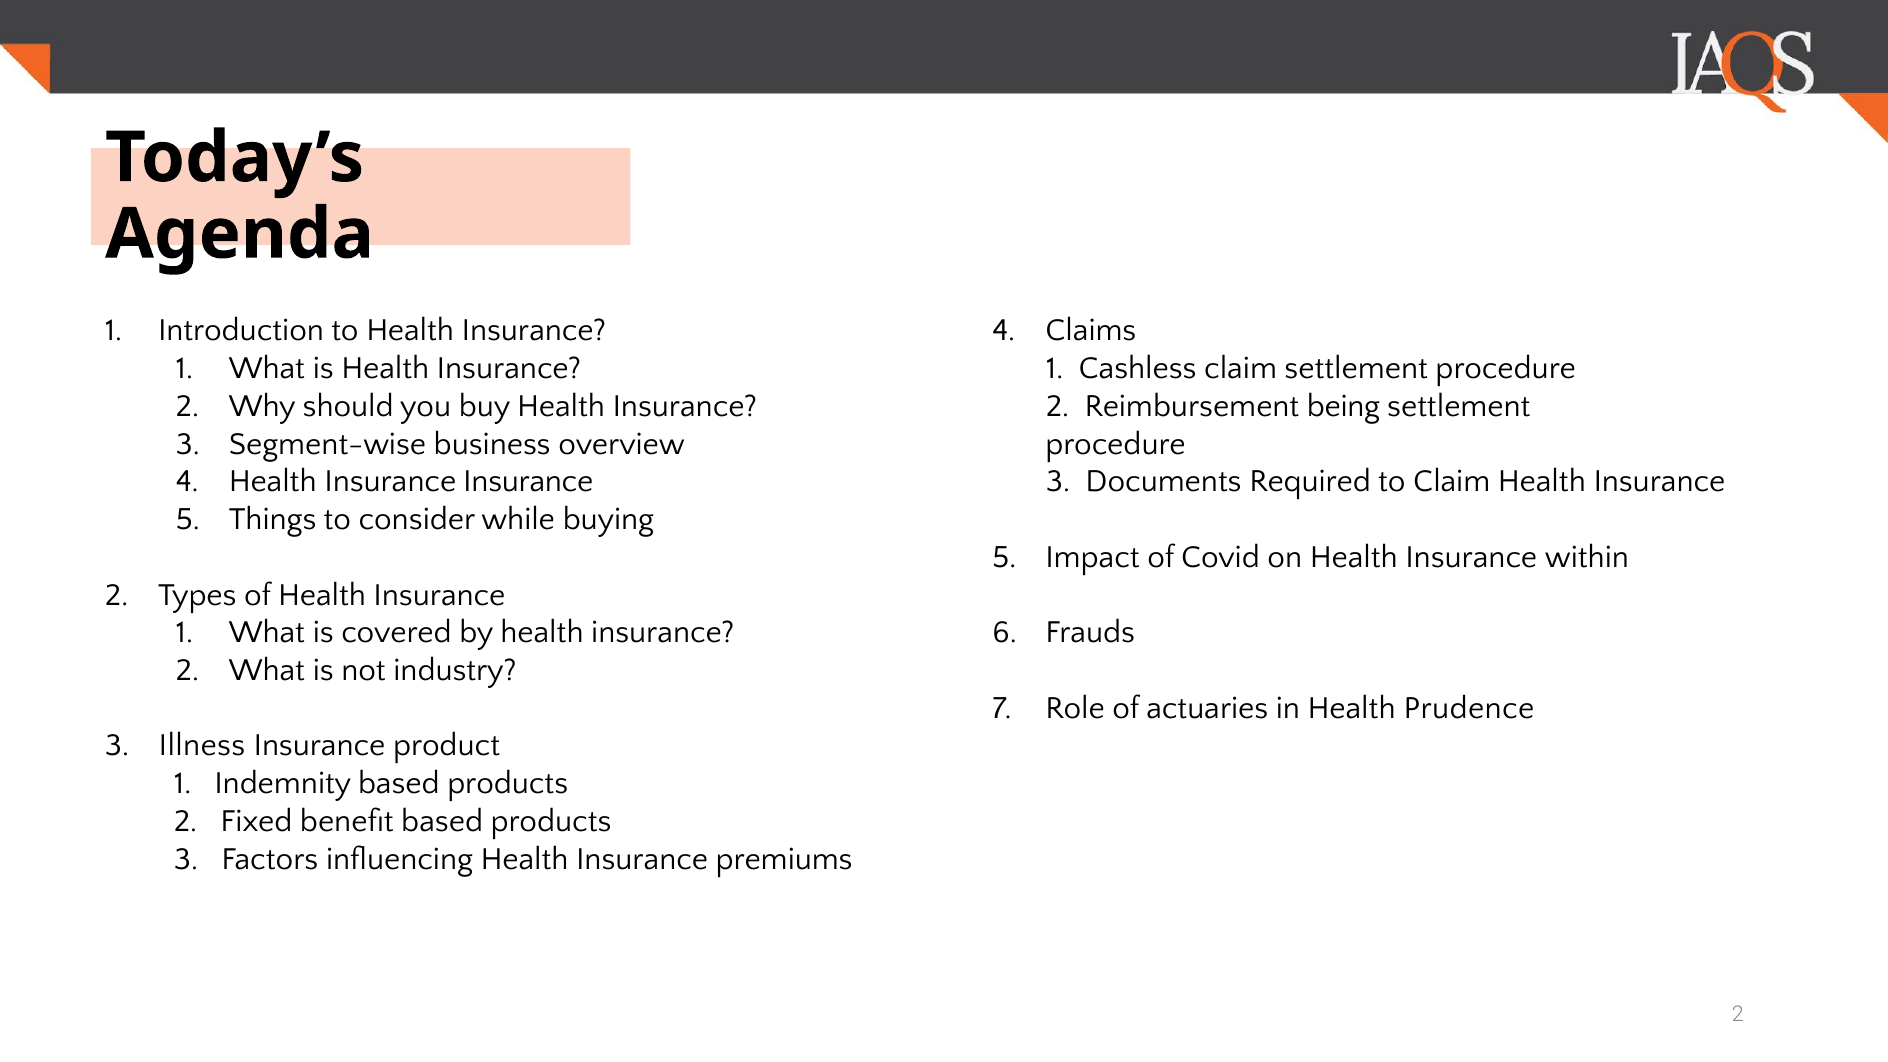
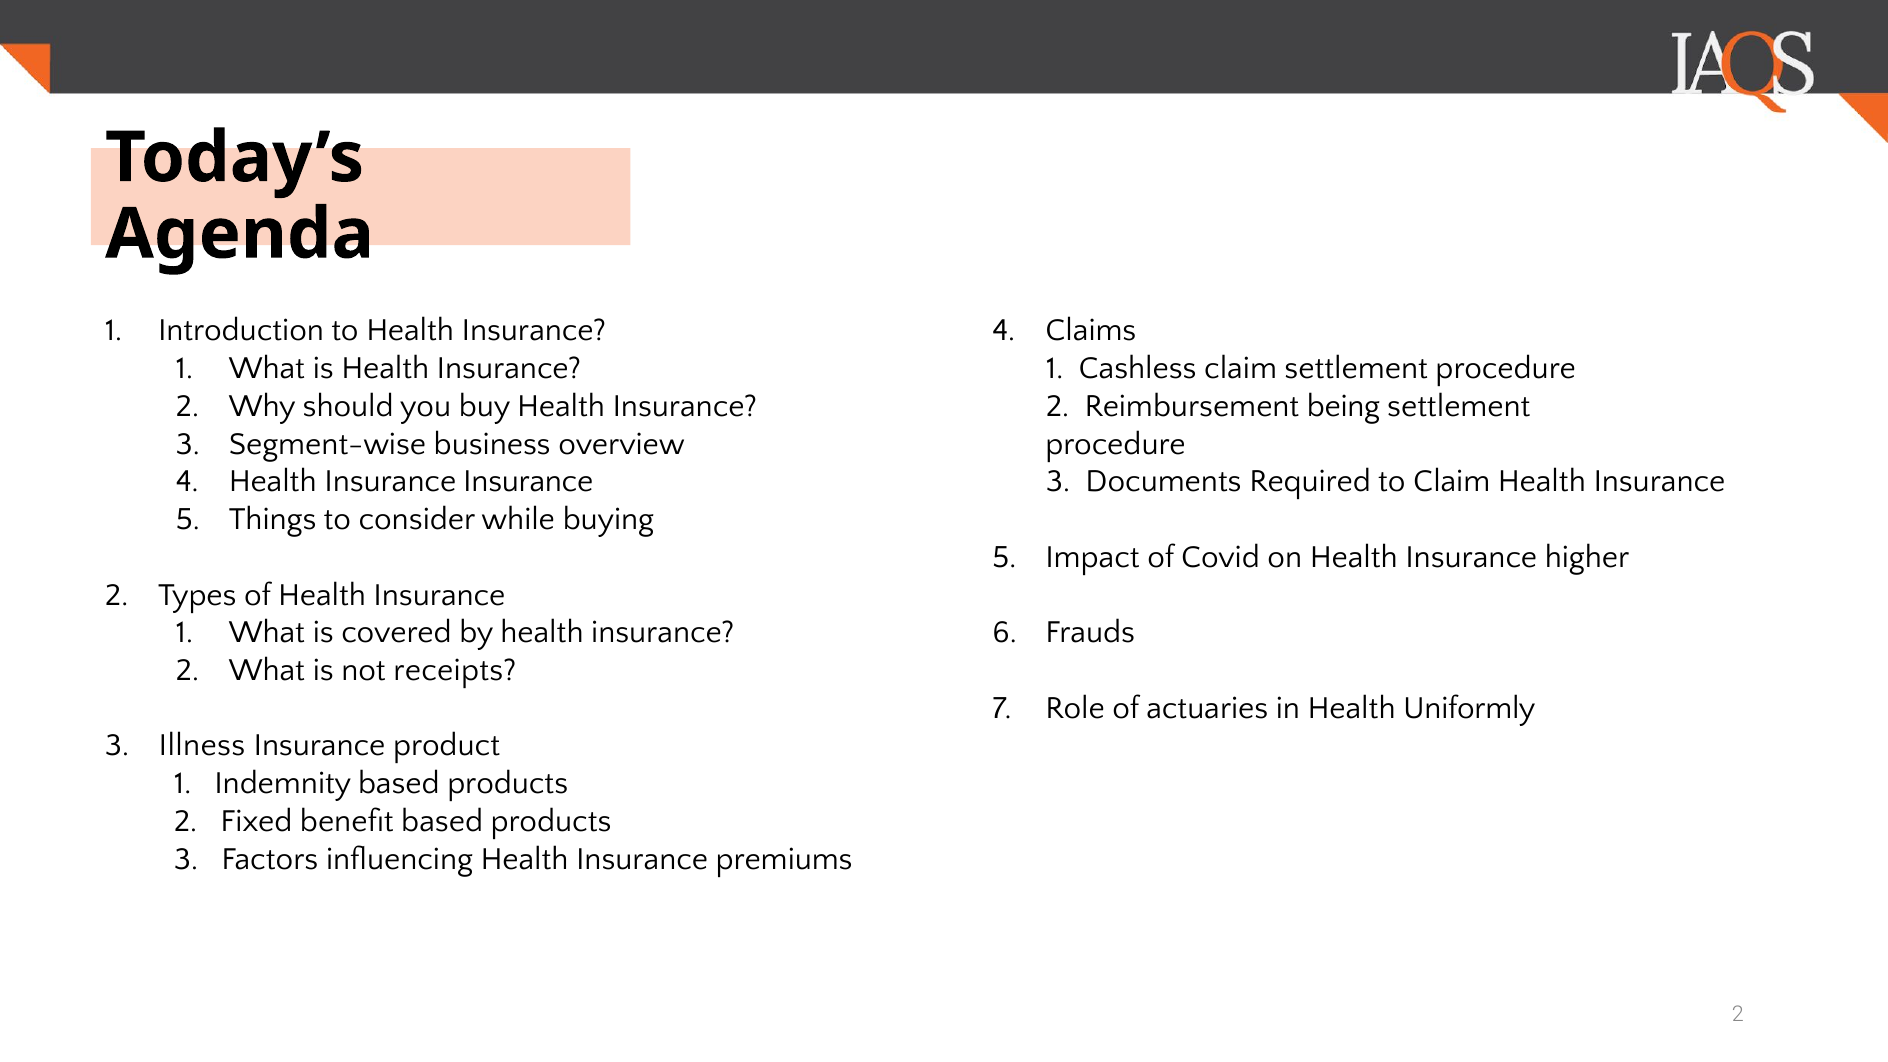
within: within -> higher (1587, 557)
industry: industry -> receipts (455, 670)
Prudence: Prudence -> Uniformly (1469, 708)
